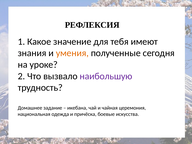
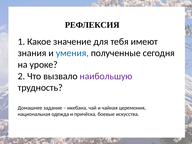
умения colour: orange -> blue (72, 53)
